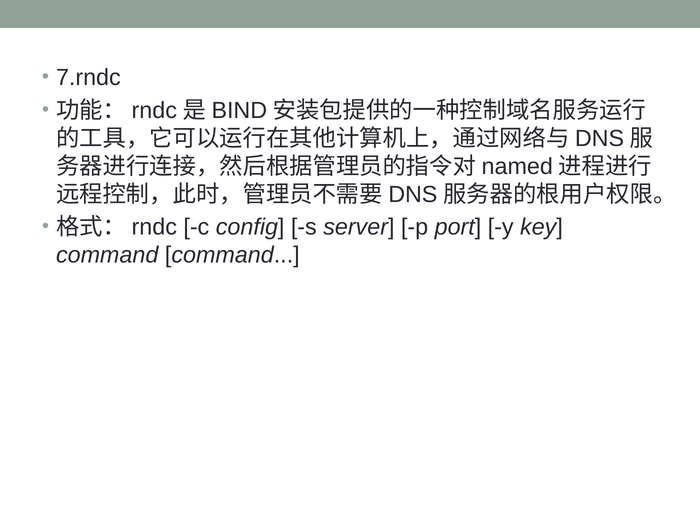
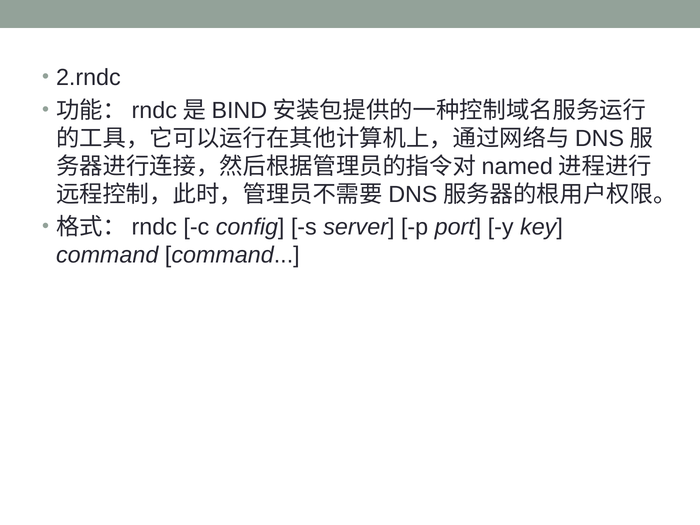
7.rndc: 7.rndc -> 2.rndc (88, 78)
